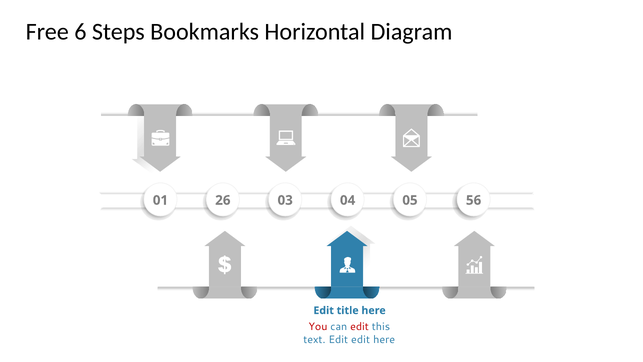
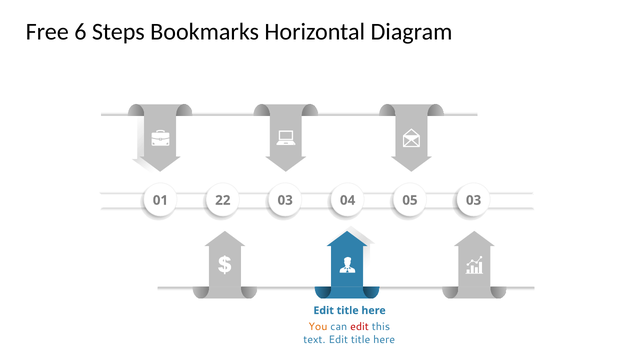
26: 26 -> 22 (223, 200)
05 56: 56 -> 03 (474, 200)
You colour: red -> orange (318, 327)
text Edit edit: edit -> title (361, 340)
